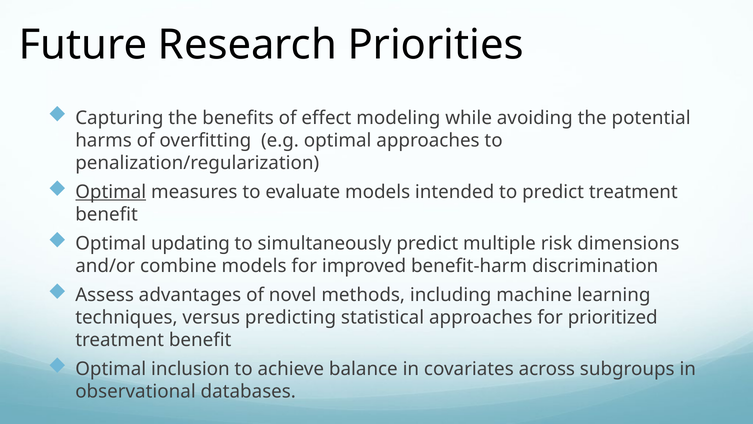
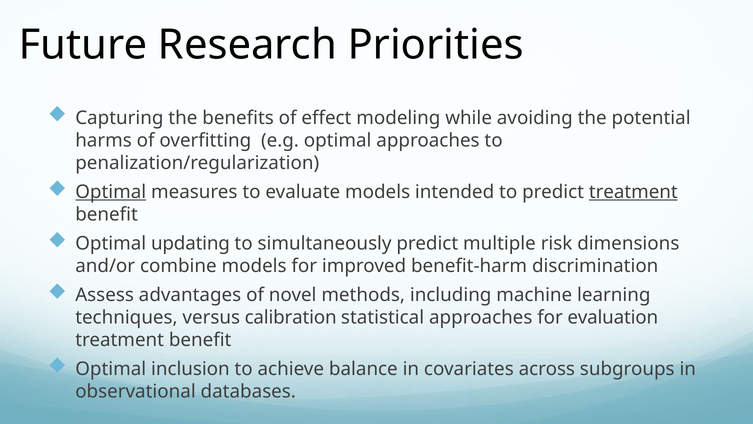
treatment underline: none -> present (633, 192)
predicting: predicting -> calibration (291, 317)
prioritized: prioritized -> evaluation (613, 317)
